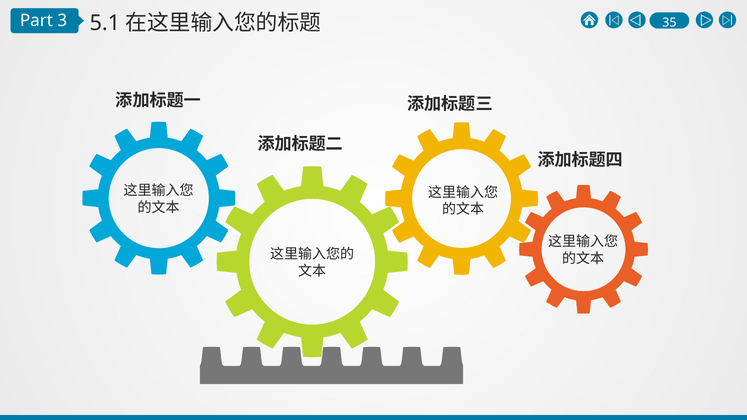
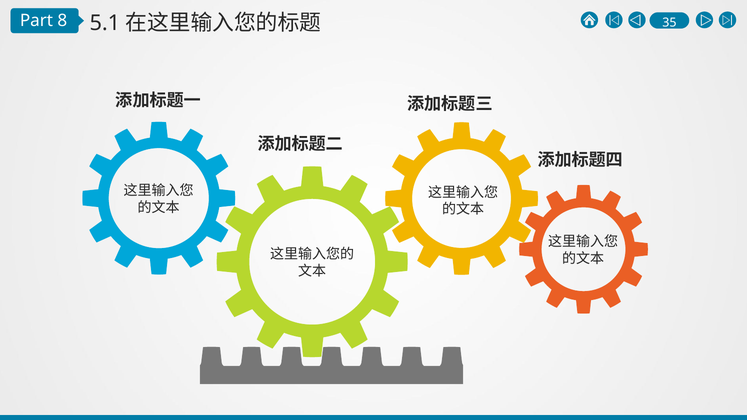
3: 3 -> 8 (62, 21)
